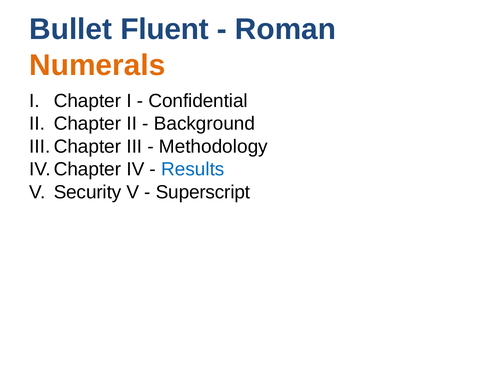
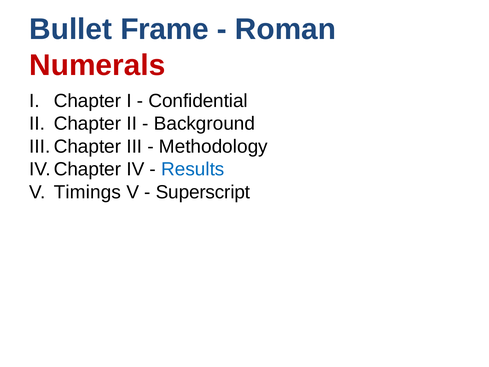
Fluent: Fluent -> Frame (165, 29)
Numerals colour: orange -> red (97, 65)
Security: Security -> Timings (87, 192)
